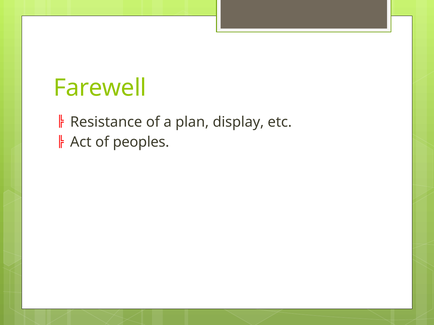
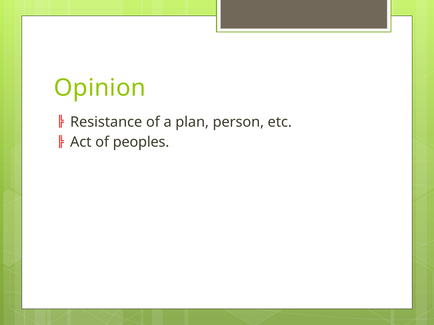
Farewell: Farewell -> Opinion (100, 88)
display: display -> person (238, 122)
